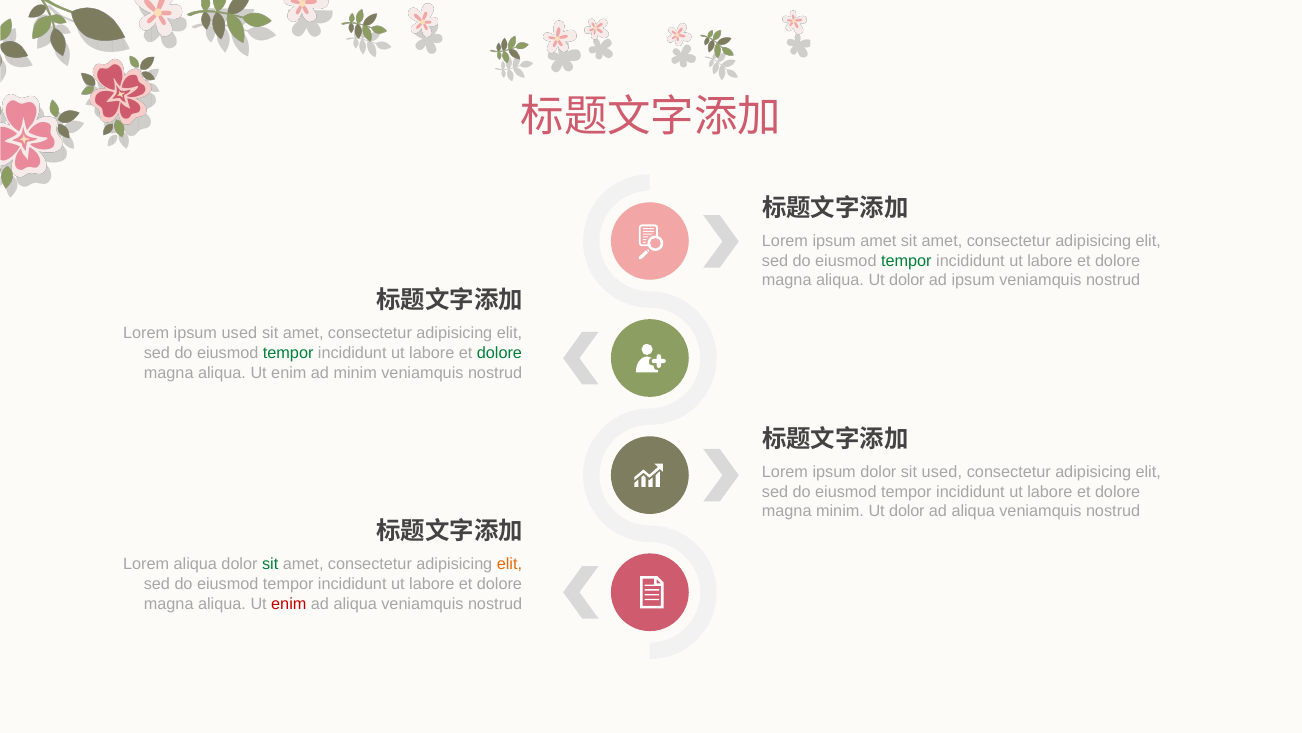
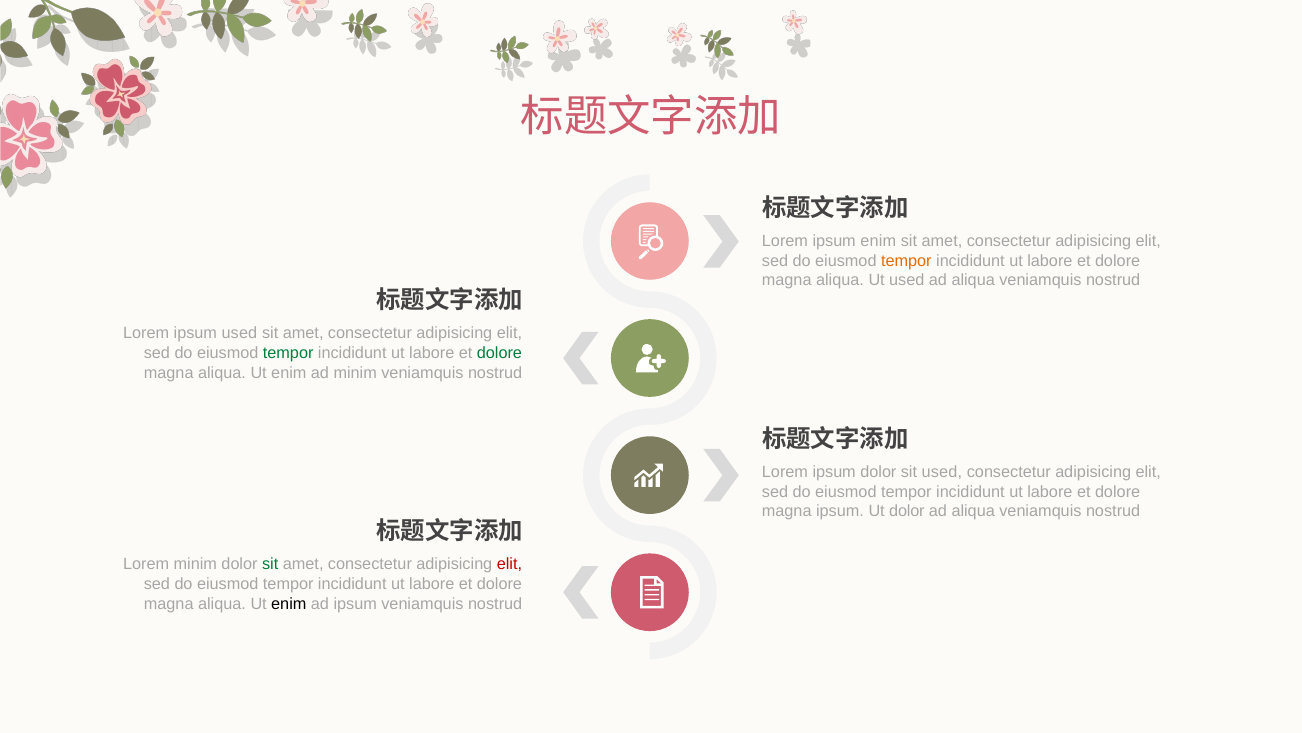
ipsum amet: amet -> enim (878, 241)
tempor colour: green -> orange (906, 261)
aliqua Ut dolor: dolor -> used (907, 280)
ipsum: ipsum -> aliqua (973, 280)
magna minim: minim -> ipsum (840, 511)
Lorem aliqua: aliqua -> minim (195, 564)
elit colour: orange -> red (509, 564)
enim colour: red -> black (289, 603)
aliqua: aliqua -> ipsum (355, 603)
